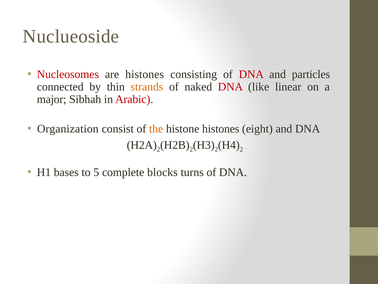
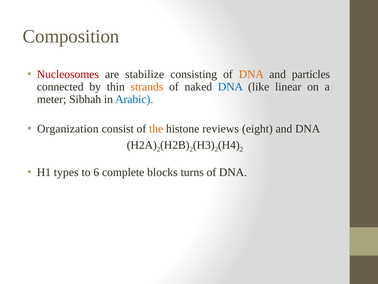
Nuclueoside: Nuclueoside -> Composition (71, 36)
are histones: histones -> stabilize (145, 74)
DNA colour: red -> orange (251, 74)
DNA colour: red -> blue (230, 87)
major: major -> meter (52, 99)
Arabic colour: red -> blue (134, 99)
histone histones: histones -> reviews (221, 129)
bases: bases -> types (66, 172)
5: 5 -> 6 (96, 172)
